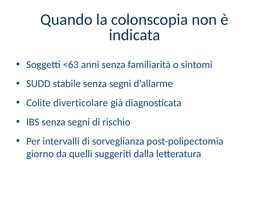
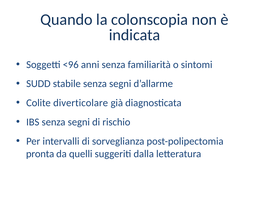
<63: <63 -> <96 (71, 64)
giorno: giorno -> pronta (40, 154)
